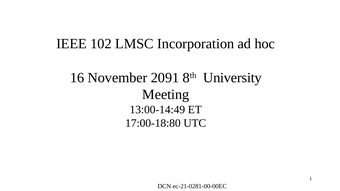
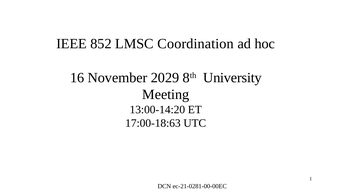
102: 102 -> 852 (101, 44)
Incorporation: Incorporation -> Coordination (196, 44)
2091: 2091 -> 2029 (165, 78)
13:00-14:49: 13:00-14:49 -> 13:00-14:20 (157, 110)
17:00-18:80: 17:00-18:80 -> 17:00-18:63 (153, 123)
